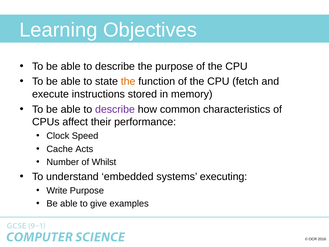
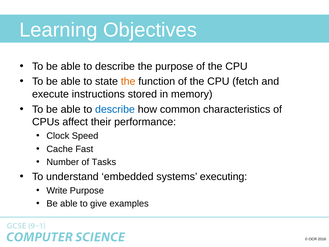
describe colour: purple -> blue (115, 109)
Acts: Acts -> Fast (84, 149)
Whilst: Whilst -> Tasks (104, 162)
